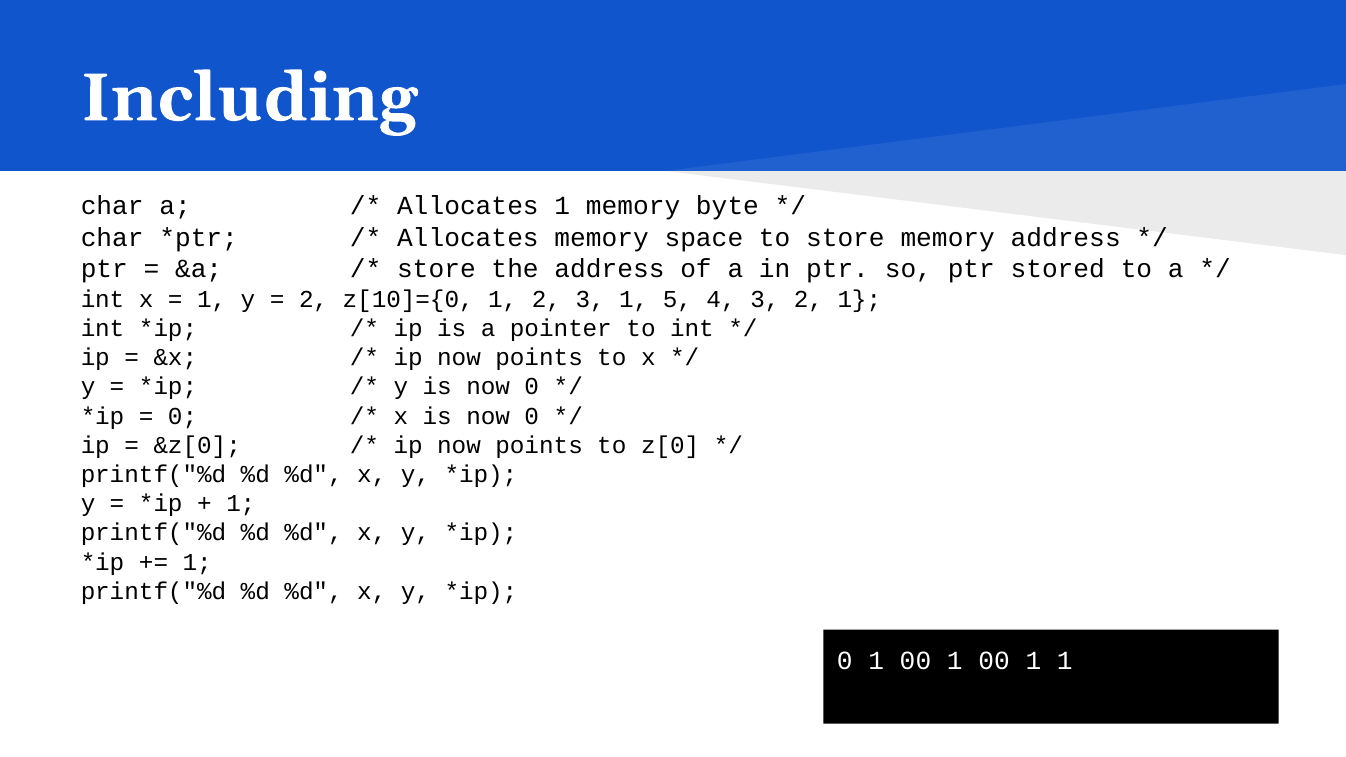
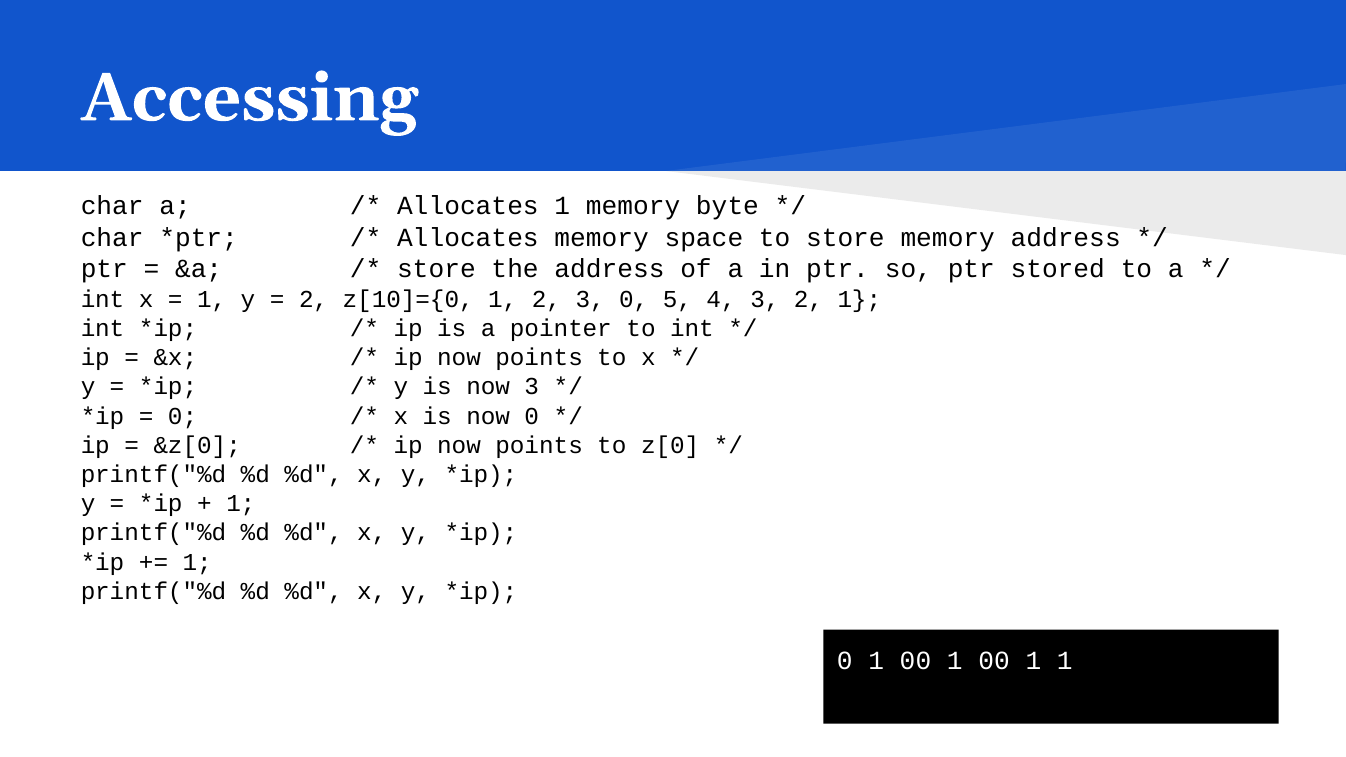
Including: Including -> Accessing (249, 98)
3 1: 1 -> 0 (634, 299)
y is now 0: 0 -> 3 (532, 387)
